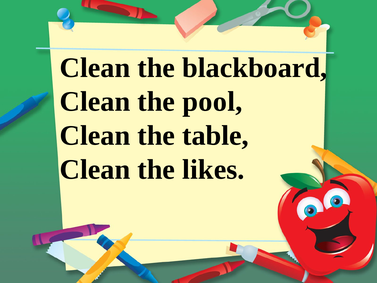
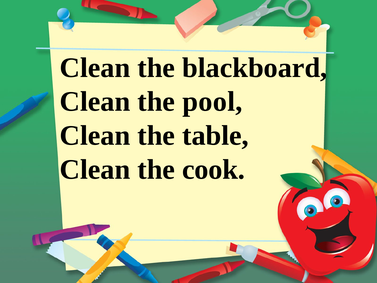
likes: likes -> cook (213, 169)
